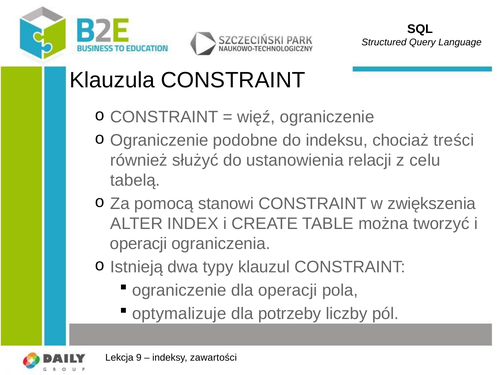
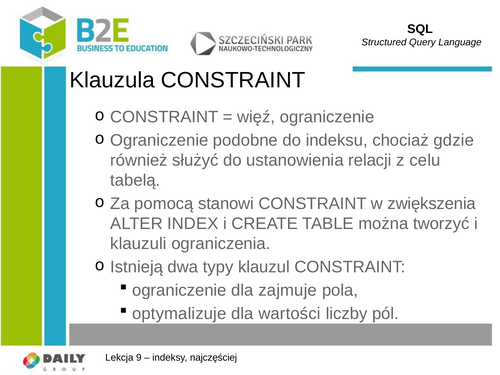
treści: treści -> gdzie (454, 140)
operacji: operacji -> klauzuli (138, 244)
dla operacji: operacji -> zajmuje (288, 290)
potrzeby: potrzeby -> wartości (290, 314)
zawartości: zawartości -> najczęściej (214, 358)
